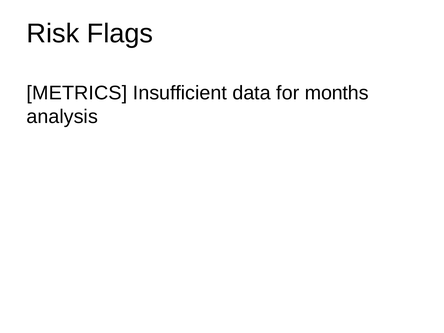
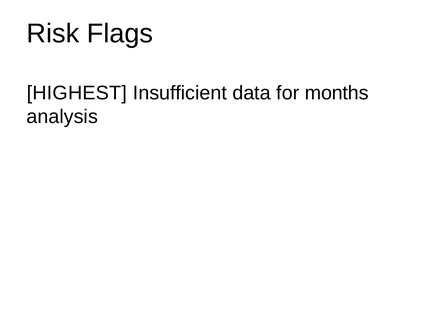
METRICS: METRICS -> HIGHEST (77, 93)
